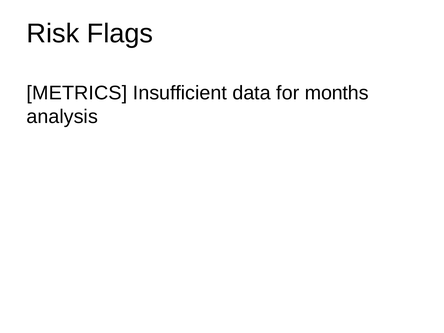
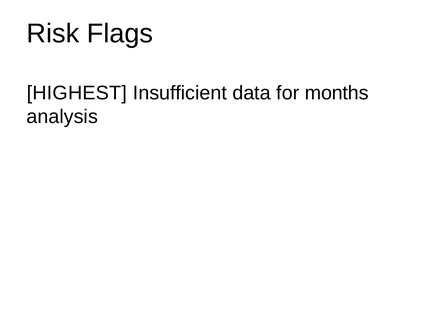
METRICS: METRICS -> HIGHEST (77, 93)
